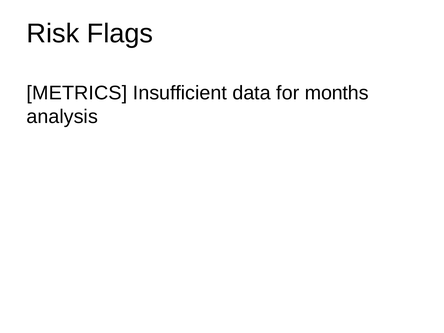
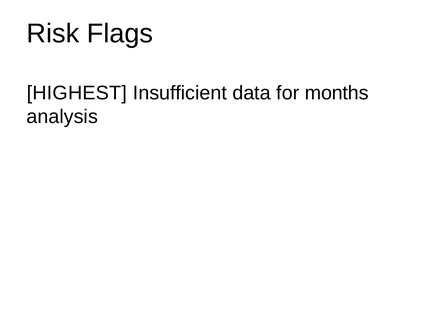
METRICS: METRICS -> HIGHEST (77, 93)
